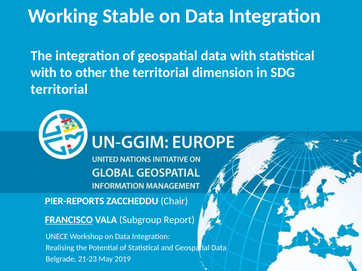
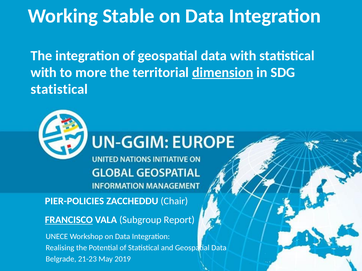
other: other -> more (91, 73)
dimension underline: none -> present (223, 73)
territorial: territorial -> statistical (59, 89)
PIER-REPORTS: PIER-REPORTS -> PIER-POLICIES (74, 201)
